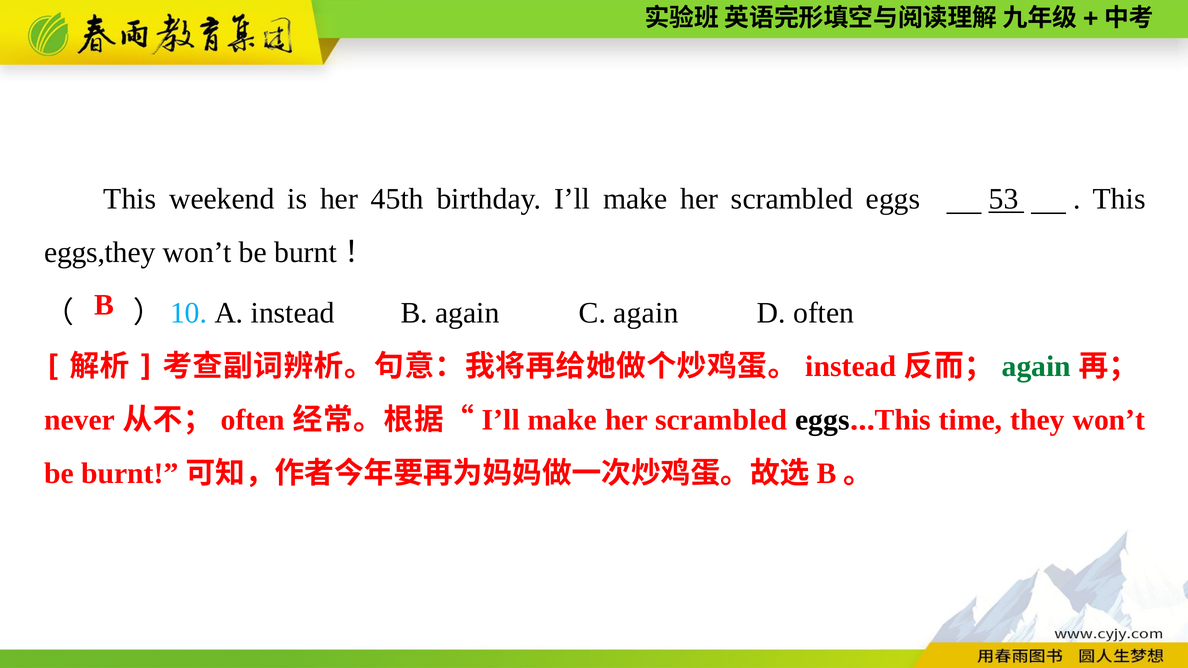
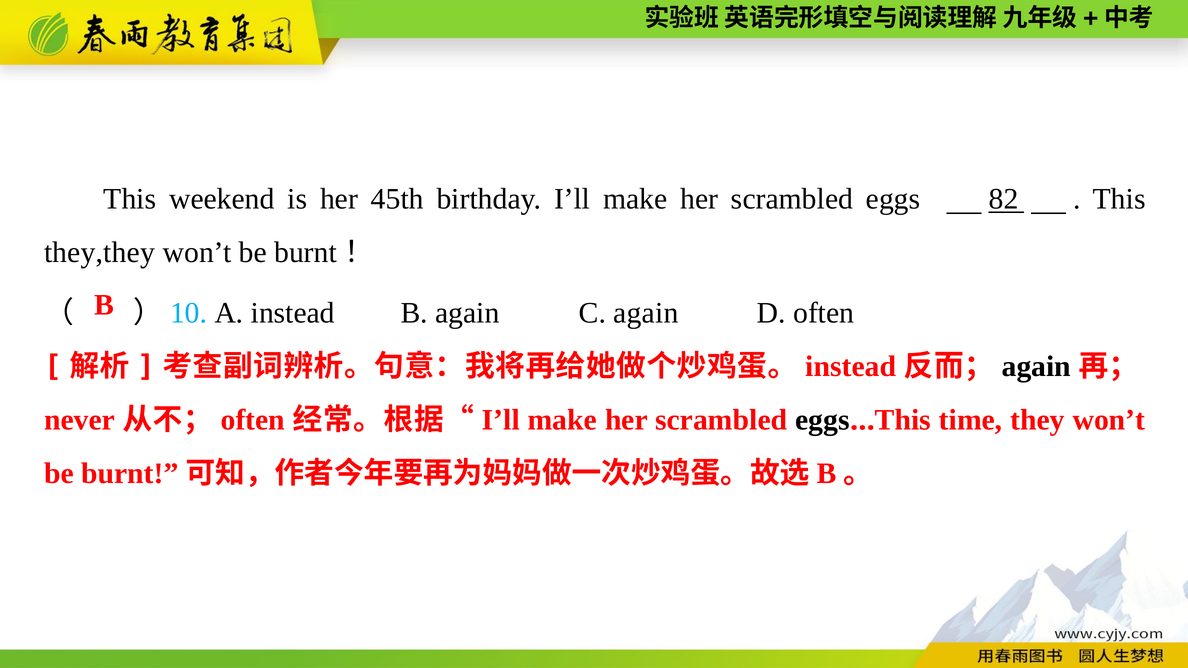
53: 53 -> 82 (1004, 199)
eggs,they: eggs,they -> they,they (100, 253)
again colour: green -> black (1036, 367)
